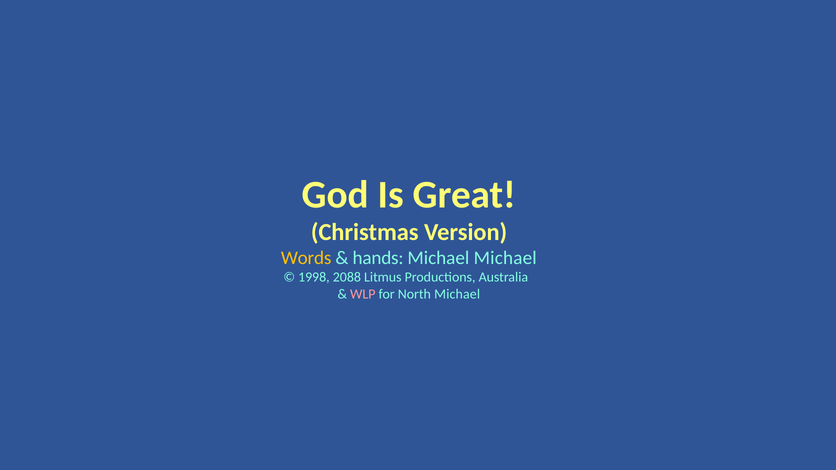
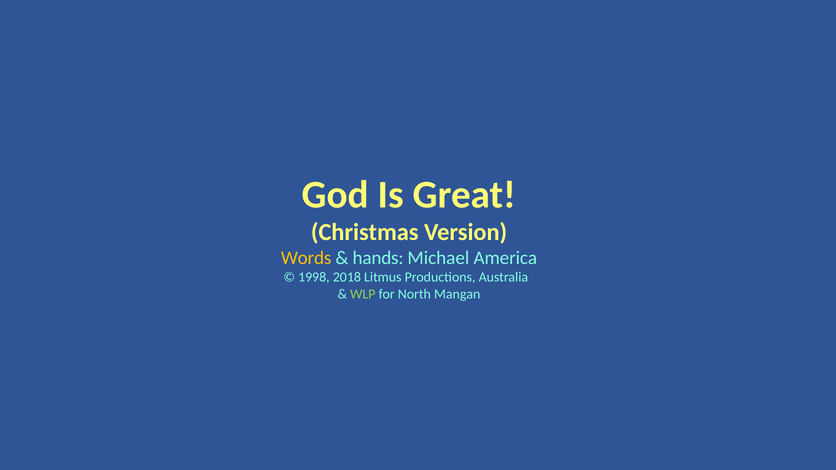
Michael Michael: Michael -> America (505, 258)
2088: 2088 -> 2018 (347, 277)
WLP colour: pink -> light green (363, 294)
North Michael: Michael -> Mangan (457, 294)
